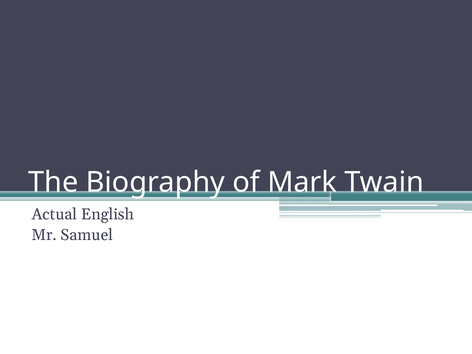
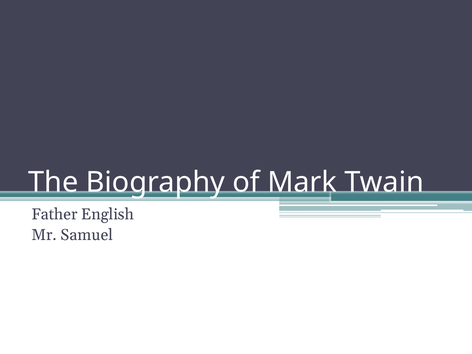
Actual: Actual -> Father (55, 214)
